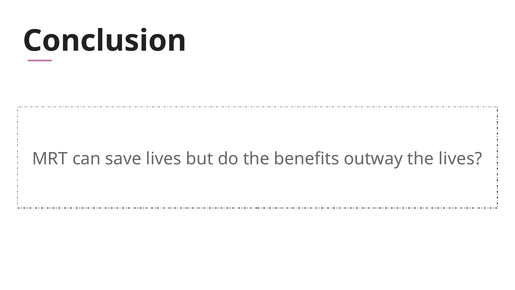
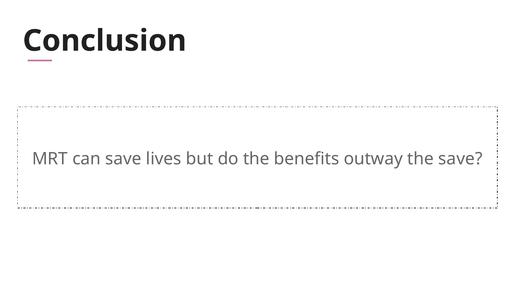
the lives: lives -> save (460, 159)
